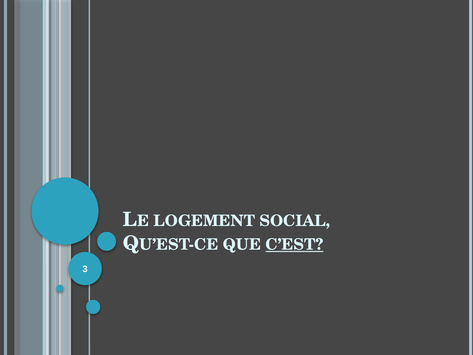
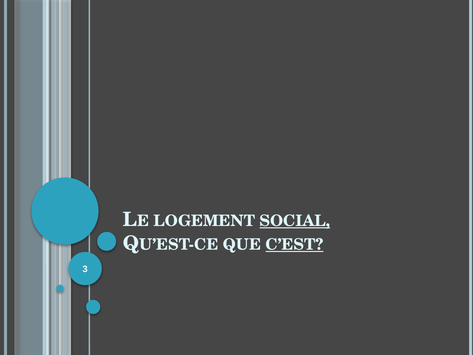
SOCIAL underline: none -> present (295, 221)
